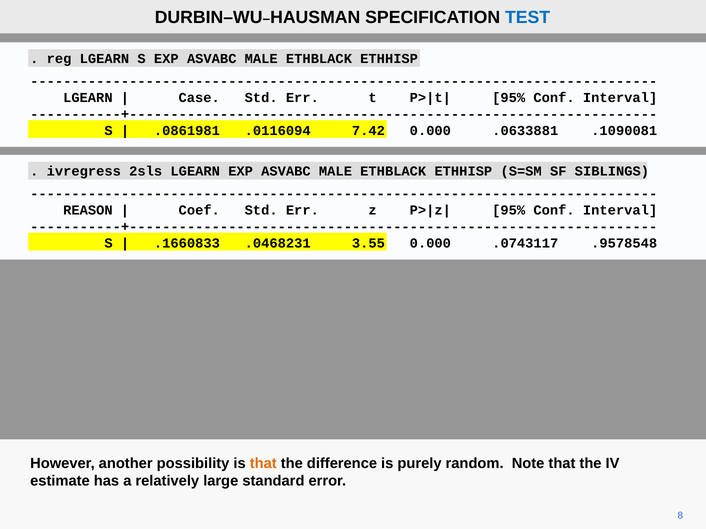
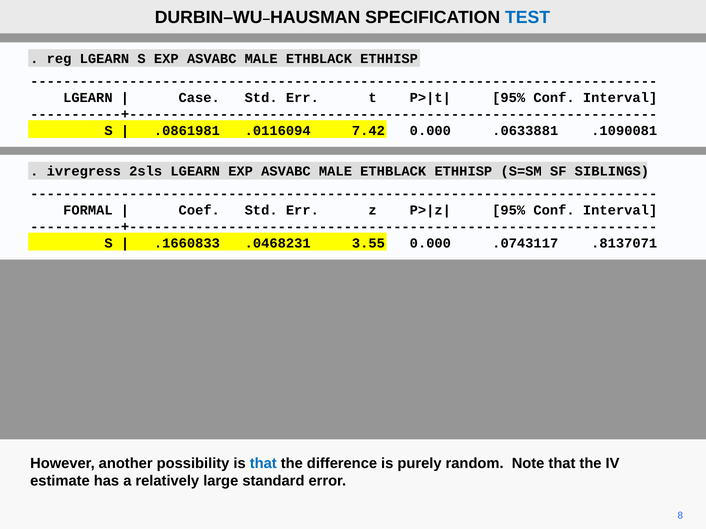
REASON: REASON -> FORMAL (88, 210)
.9578548: .9578548 -> .8137071 (624, 243)
that colour: orange -> blue (263, 464)
